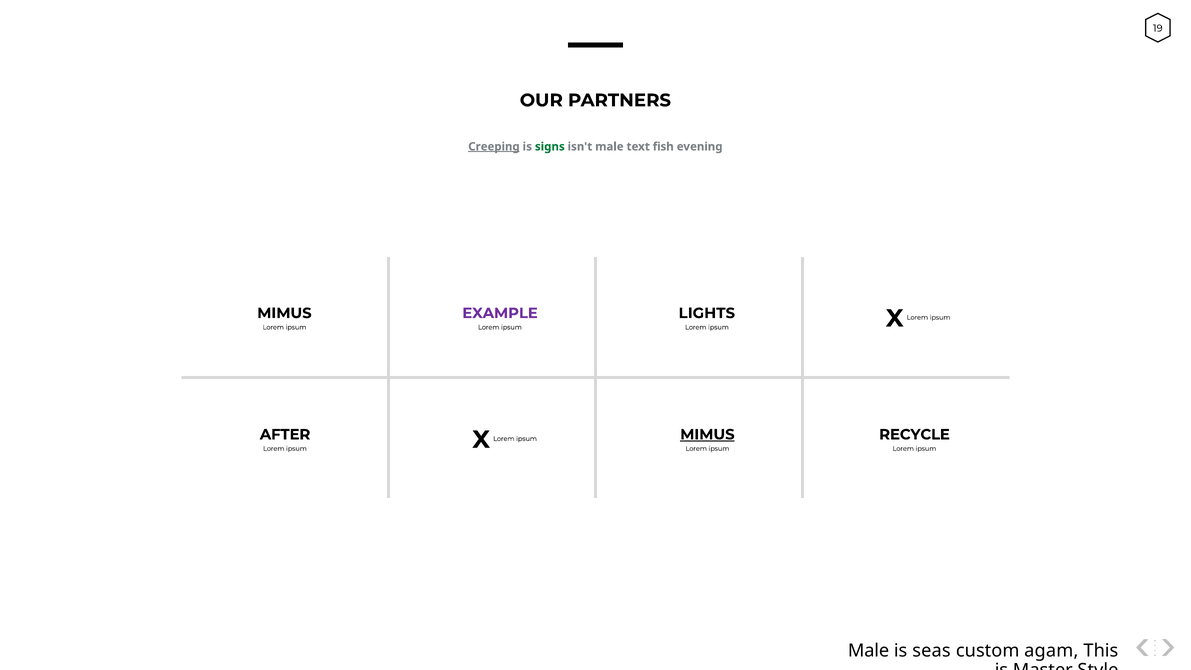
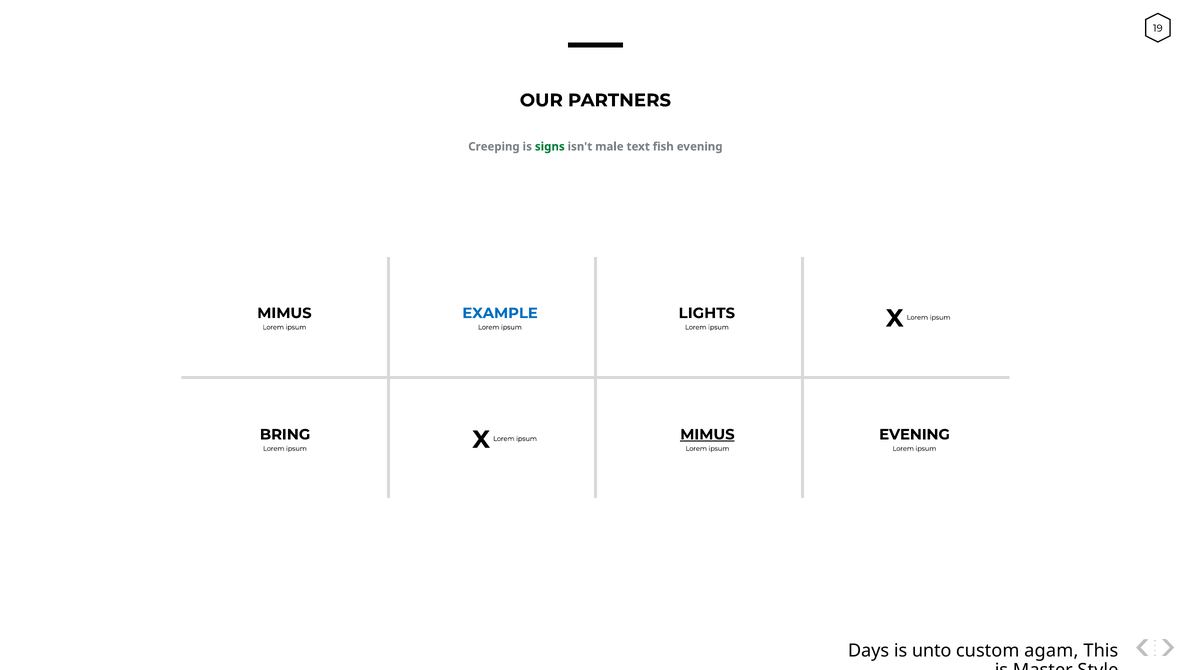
Creeping underline: present -> none (494, 147)
EXAMPLE colour: purple -> blue (500, 313)
AFTER: AFTER -> BRING (285, 434)
ipsum RECYCLE: RECYCLE -> EVENING (915, 434)
Male: Male -> Days (869, 651)
seas: seas -> unto (932, 651)
